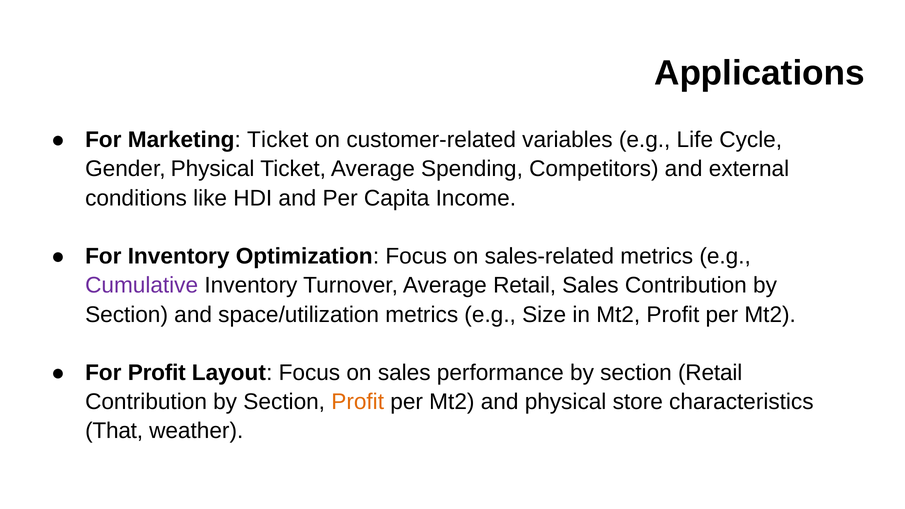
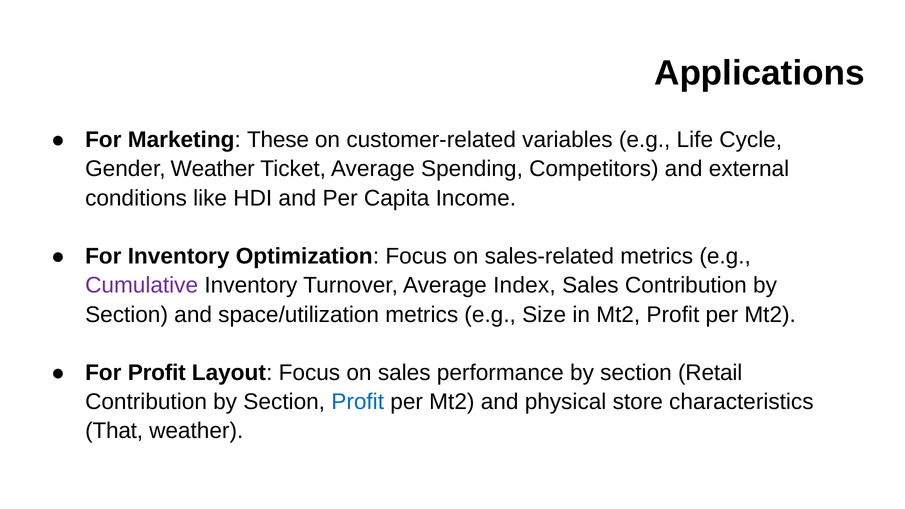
Marketing Ticket: Ticket -> These (278, 140)
Gender Physical: Physical -> Weather (213, 169)
Average Retail: Retail -> Index (524, 285)
Profit colour: orange -> blue (358, 402)
